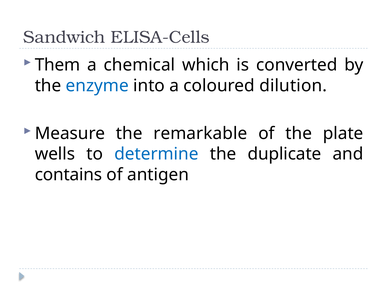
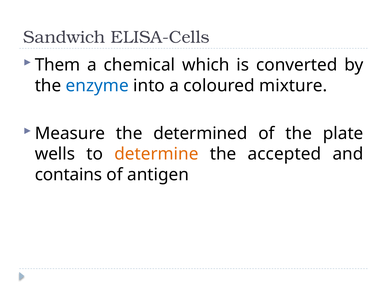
dilution: dilution -> mixture (293, 86)
remarkable: remarkable -> determined (200, 133)
determine colour: blue -> orange (156, 154)
duplicate: duplicate -> accepted (284, 154)
